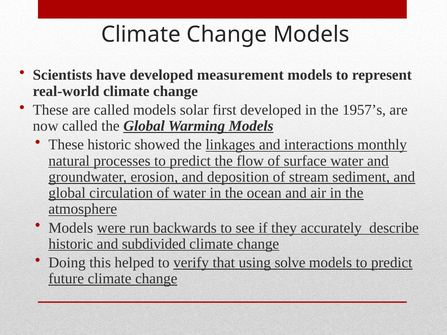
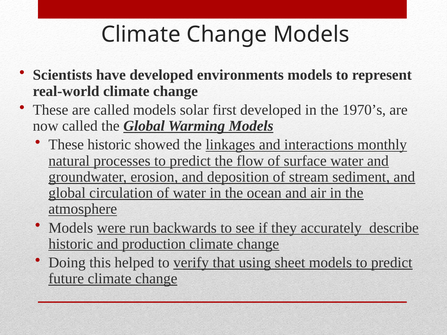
measurement: measurement -> environments (240, 75)
1957’s: 1957’s -> 1970’s (364, 110)
subdivided: subdivided -> production (154, 244)
solve: solve -> sheet (290, 263)
